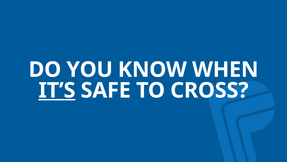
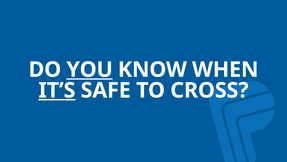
YOU underline: none -> present (90, 69)
